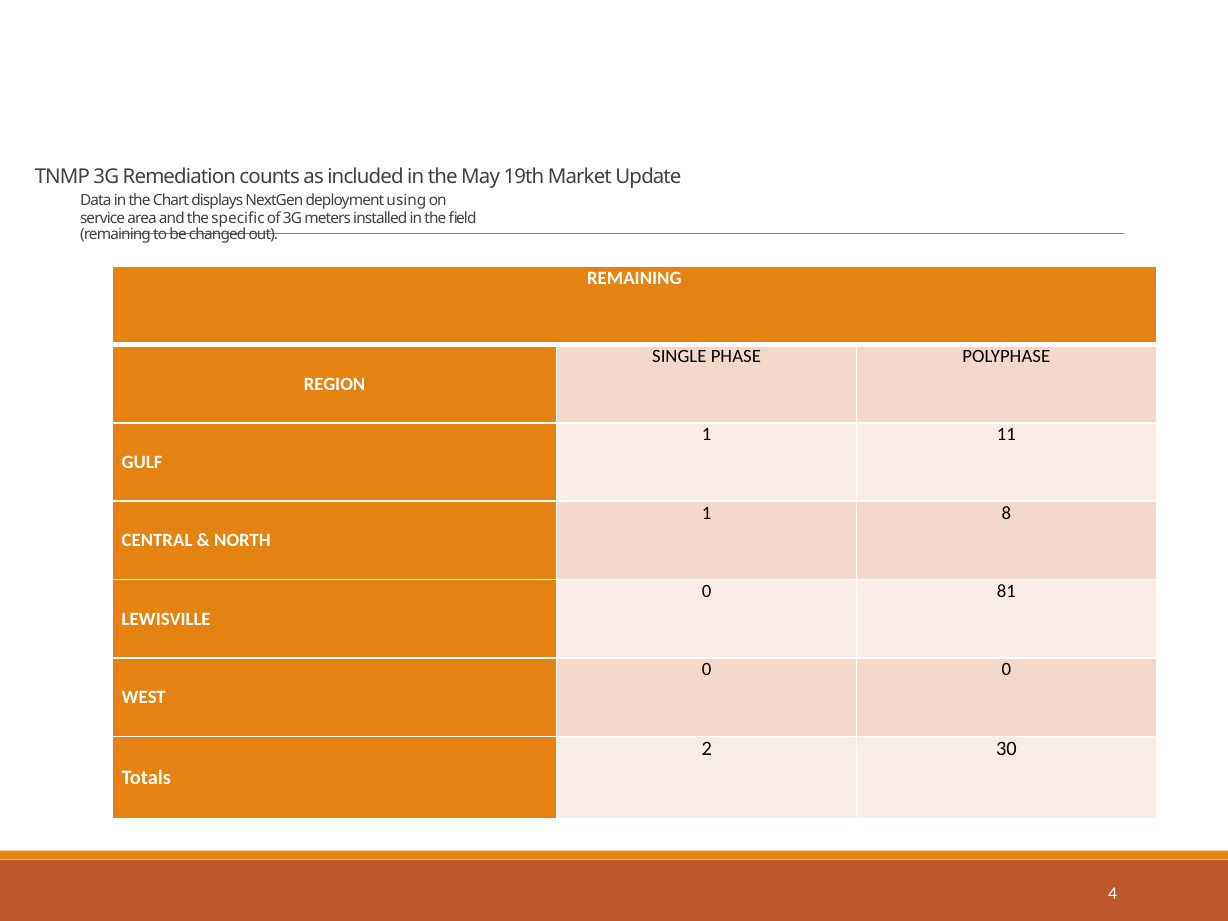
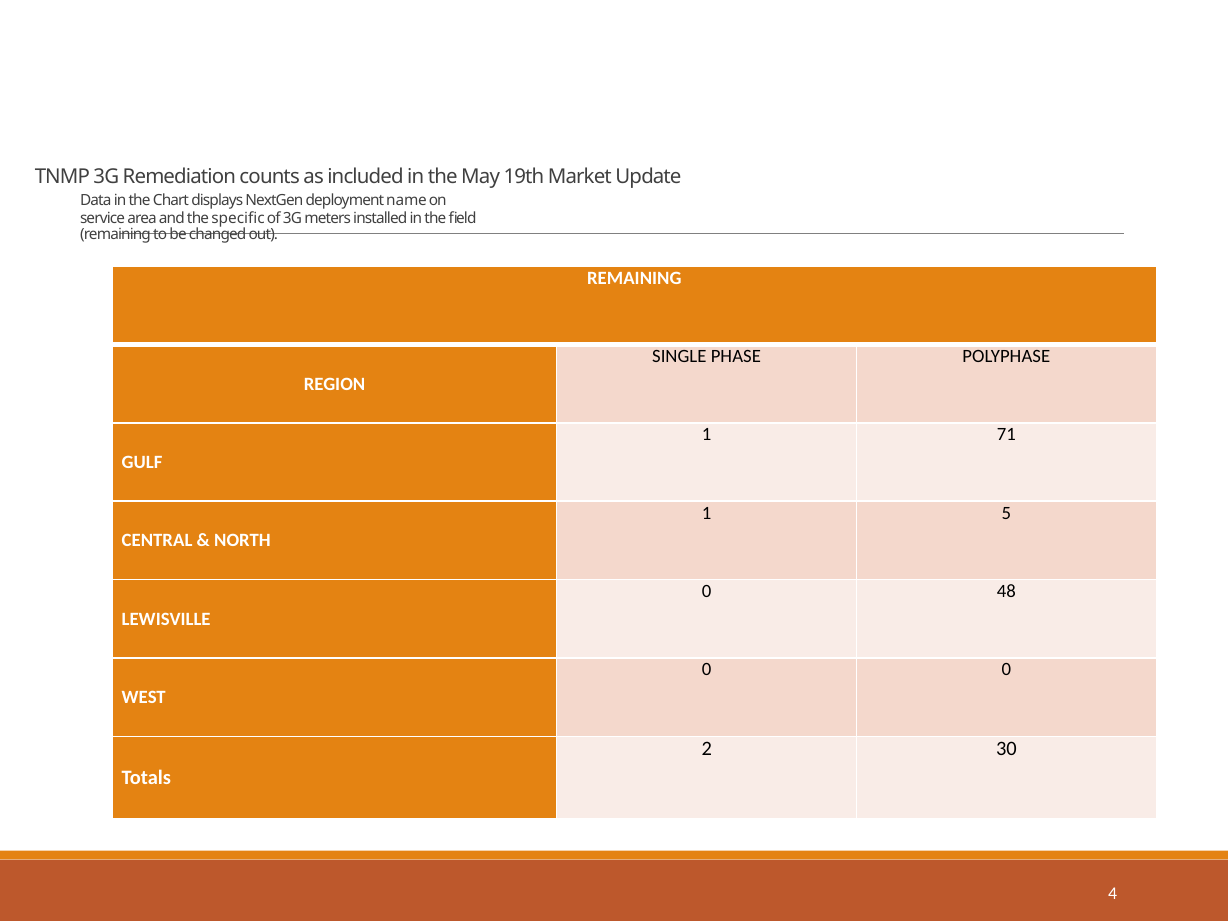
using: using -> name (407, 201)
11: 11 -> 71 (1006, 435)
8: 8 -> 5 (1006, 513)
81: 81 -> 48 (1006, 591)
